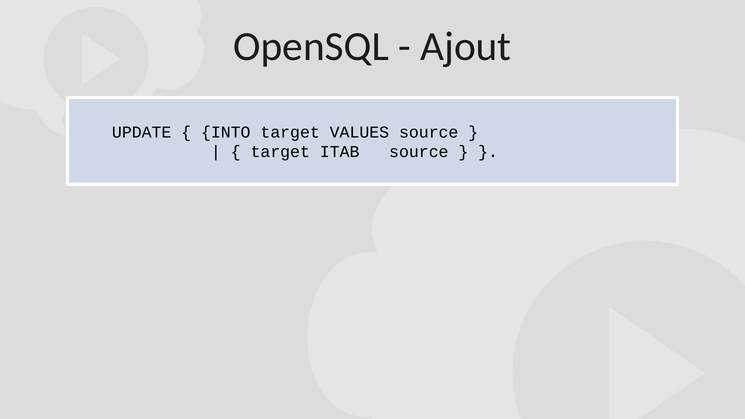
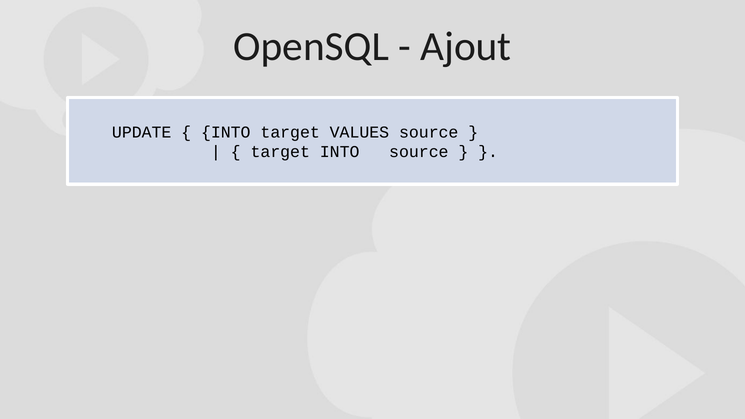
target ITAB: ITAB -> INTO (340, 152)
